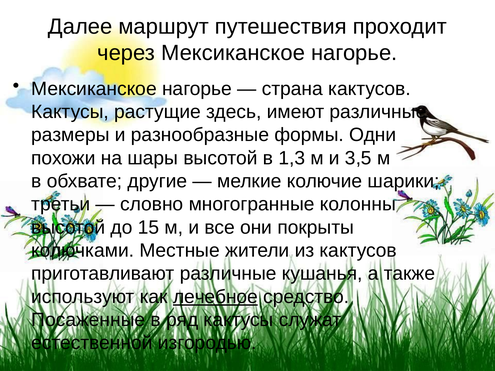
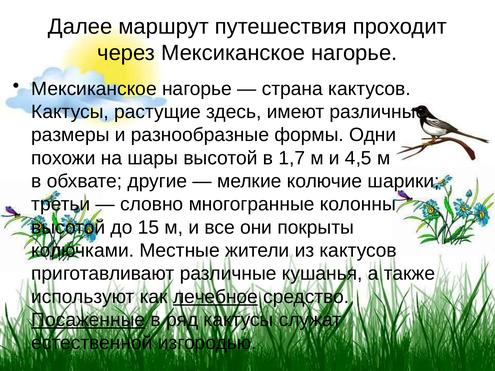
1,3: 1,3 -> 1,7 (292, 158)
3,5: 3,5 -> 4,5 (358, 158)
Посаженные underline: none -> present (88, 320)
